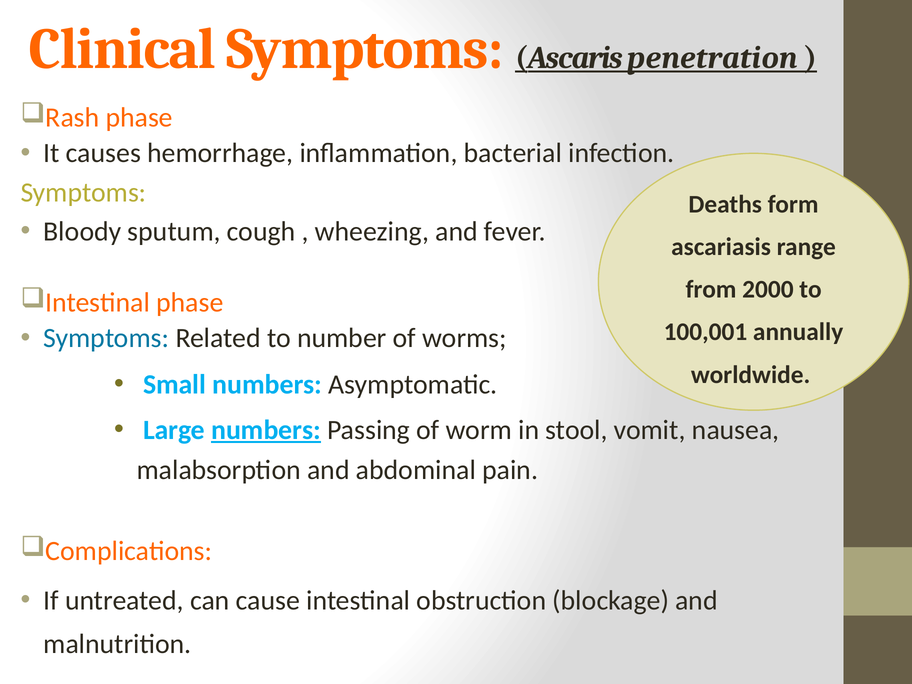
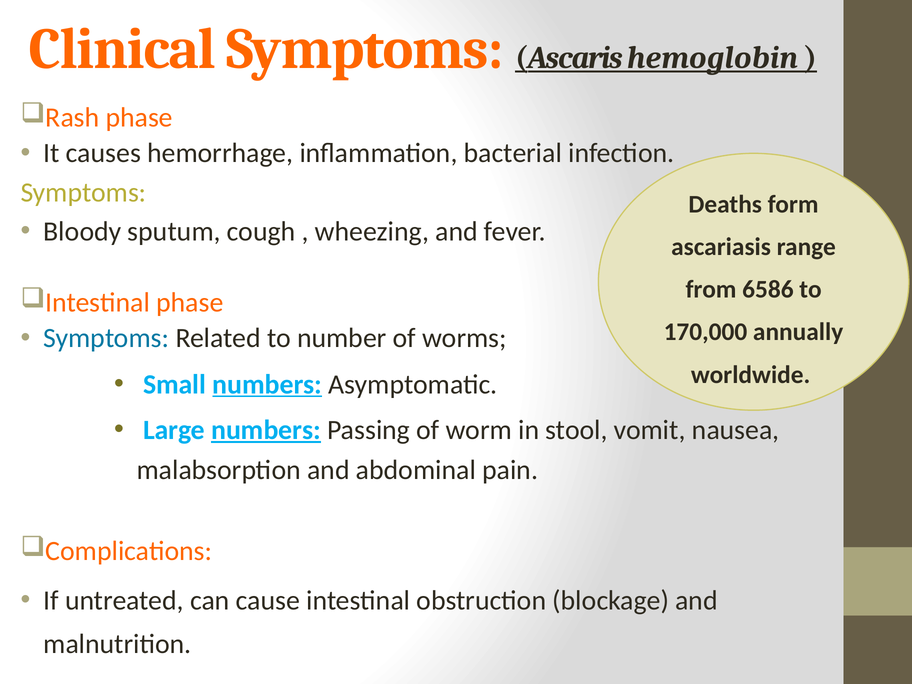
penetration: penetration -> hemoglobin (713, 58)
2000: 2000 -> 6586 (768, 290)
100,001: 100,001 -> 170,000 (705, 332)
numbers underline: none -> present (267, 384)
